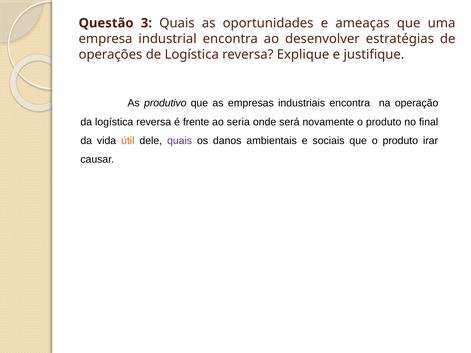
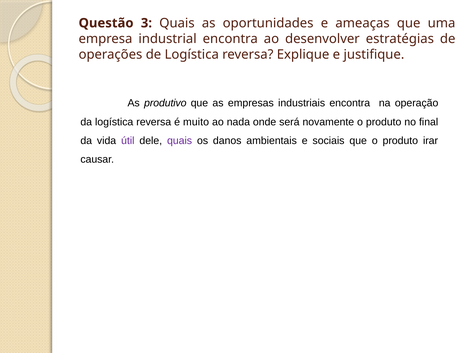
frente: frente -> muito (196, 122)
seria: seria -> nada (238, 122)
útil colour: orange -> purple (128, 141)
